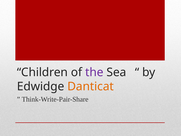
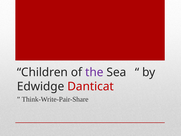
Danticat colour: orange -> red (91, 86)
